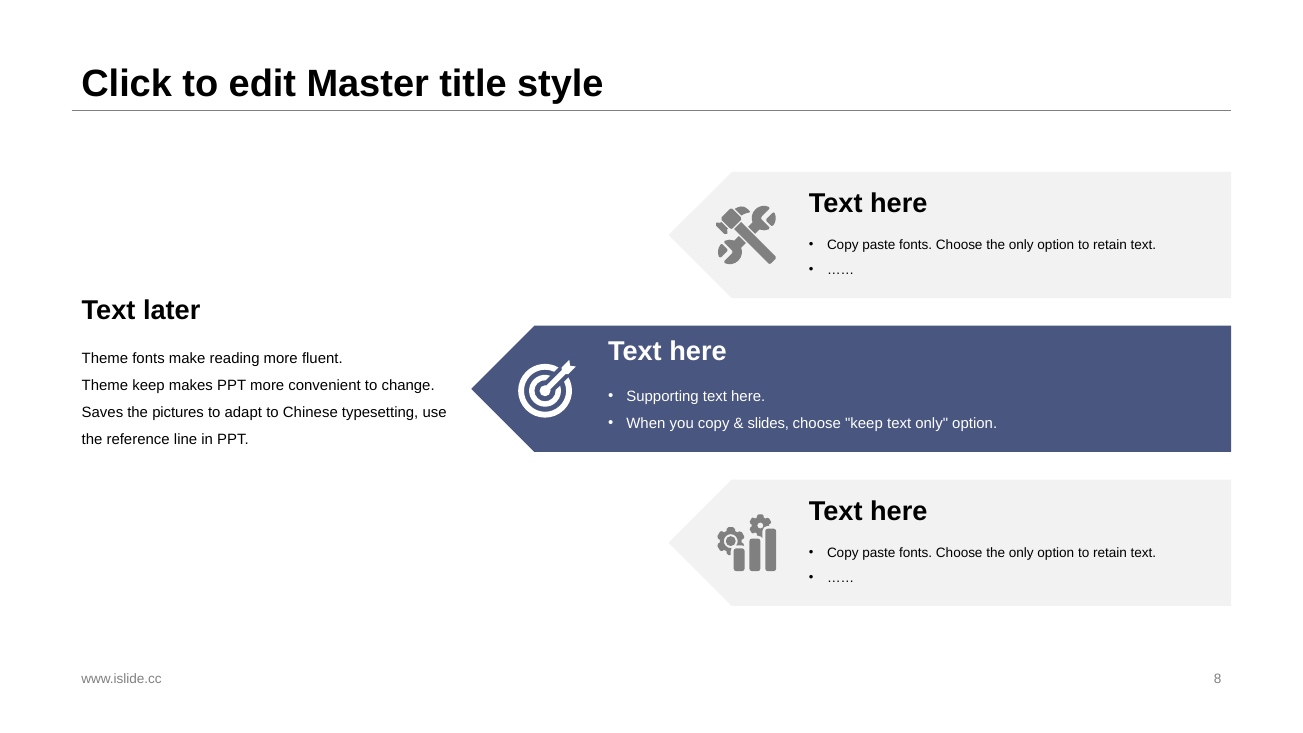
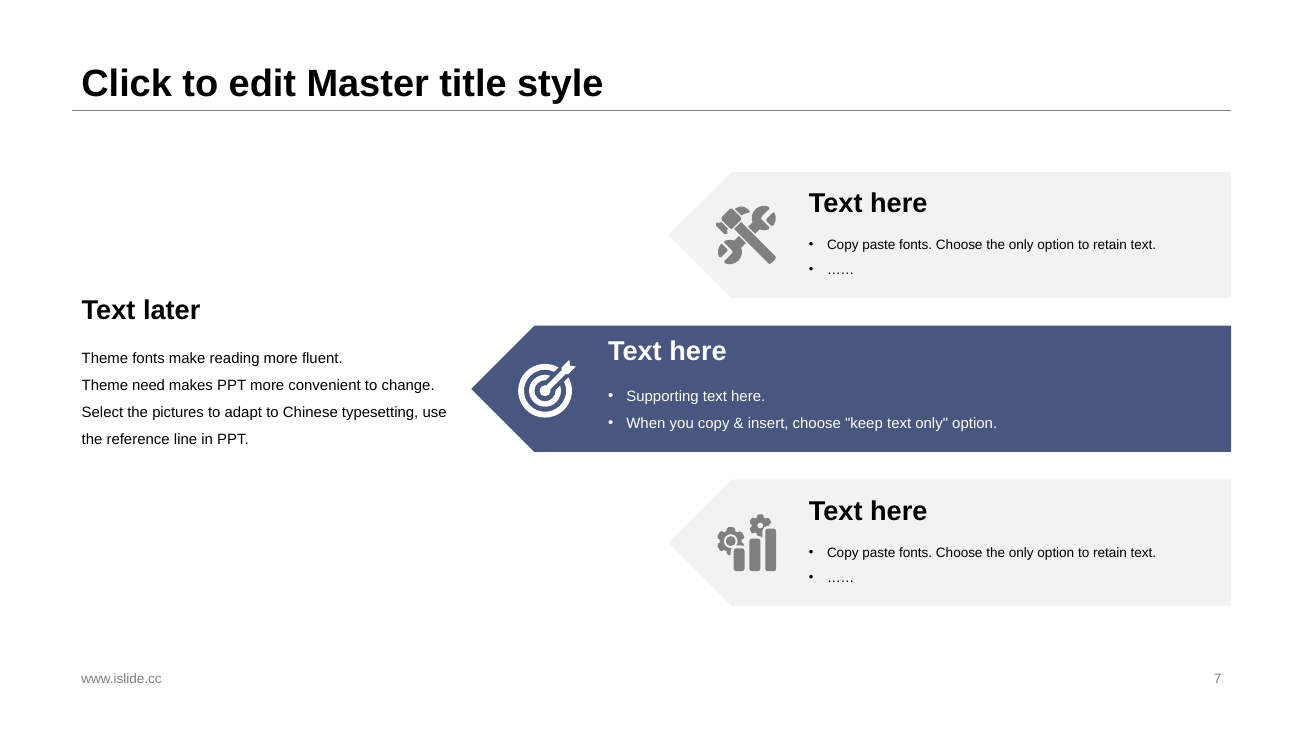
Theme keep: keep -> need (149, 385)
Saves: Saves -> Select (102, 412)
slides: slides -> insert (768, 424)
8: 8 -> 7 (1218, 679)
